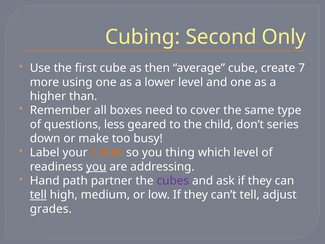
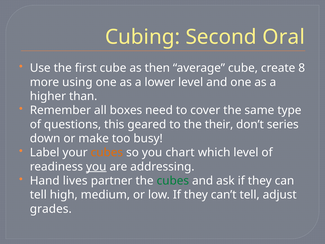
Only: Only -> Oral (284, 37)
7: 7 -> 8 (302, 68)
less: less -> this (114, 124)
child: child -> their (219, 124)
thing: thing -> chart (180, 152)
path: path -> lives (75, 181)
cubes colour: purple -> green (173, 181)
tell underline: present -> none (38, 195)
